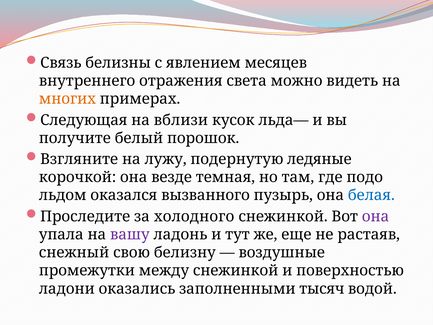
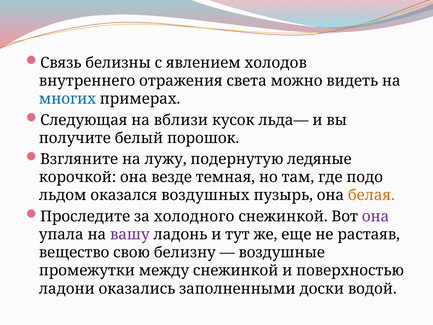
месяцев: месяцев -> холодов (276, 63)
многих colour: orange -> blue (67, 99)
вызванного: вызванного -> воздушных (205, 195)
белая colour: blue -> orange (371, 195)
снежный: снежный -> вещество (74, 252)
тысяч: тысяч -> доски (322, 289)
